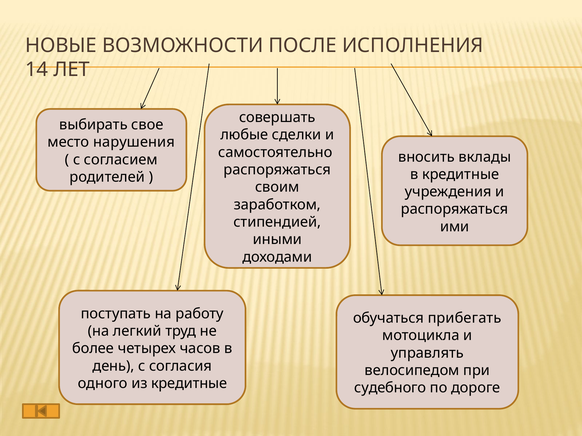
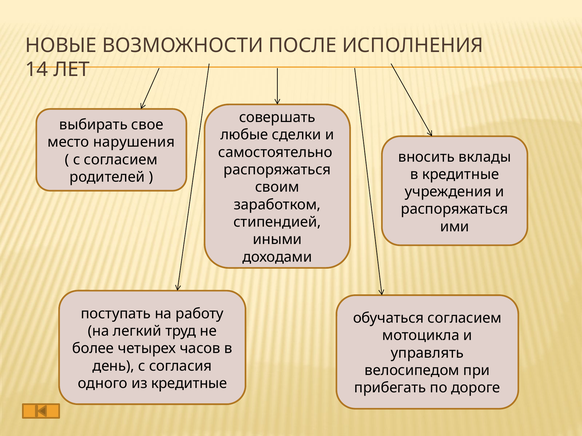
обучаться прибегать: прибегать -> согласием (465, 318)
судебного: судебного -> прибегать (390, 388)
